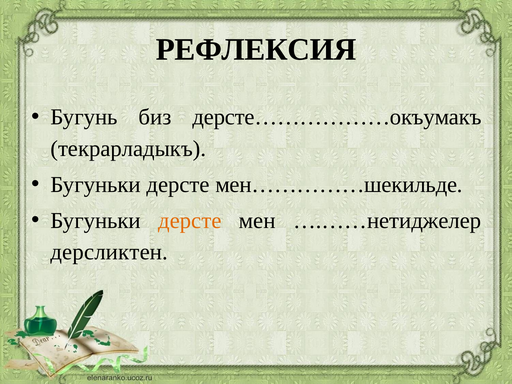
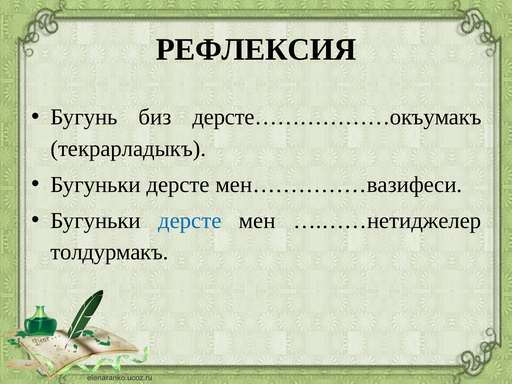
мен……………шекильде: мен……………шекильде -> мен……………вазифеси (339, 185)
дерсте colour: orange -> blue (190, 221)
дерсликтен: дерсликтен -> толдурмакъ (109, 252)
